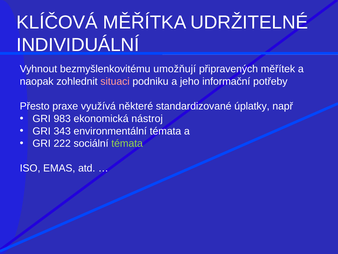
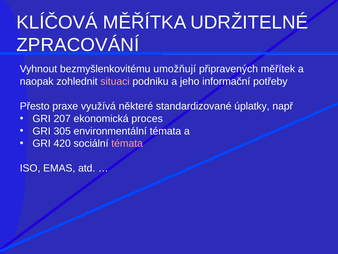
INDIVIDUÁLNÍ: INDIVIDUÁLNÍ -> ZPRACOVÁNÍ (78, 45)
983: 983 -> 207 (62, 118)
nástroj: nástroj -> proces (147, 118)
343: 343 -> 305 (62, 131)
222: 222 -> 420 (62, 143)
témata colour: light green -> pink (127, 143)
